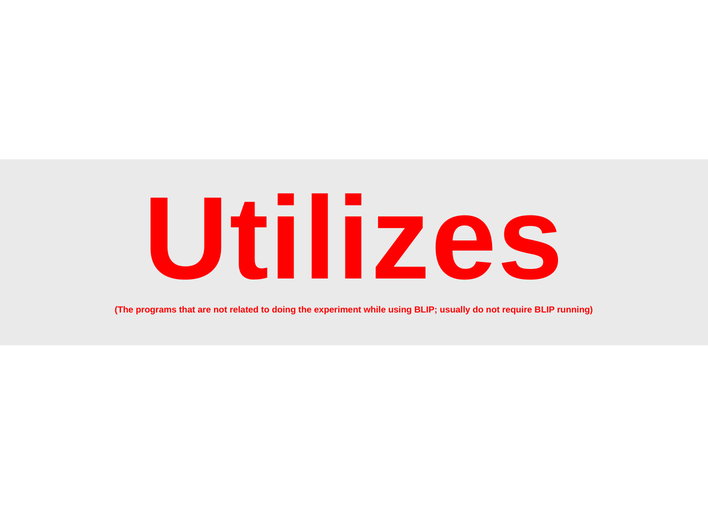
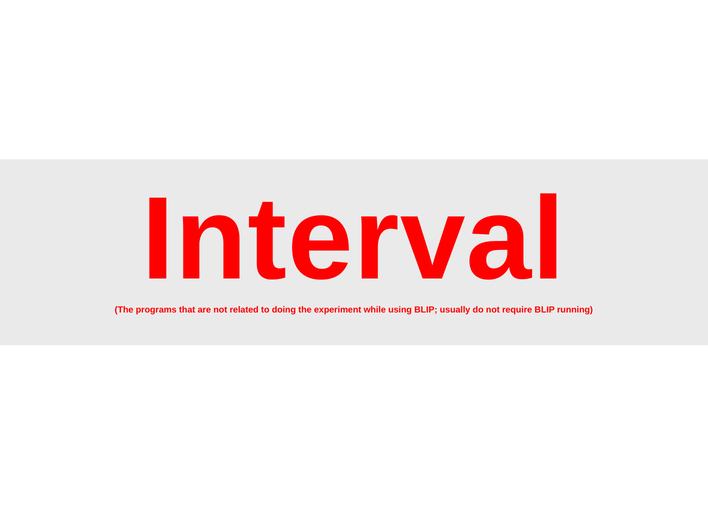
Utilizes: Utilizes -> Interval (353, 240)
